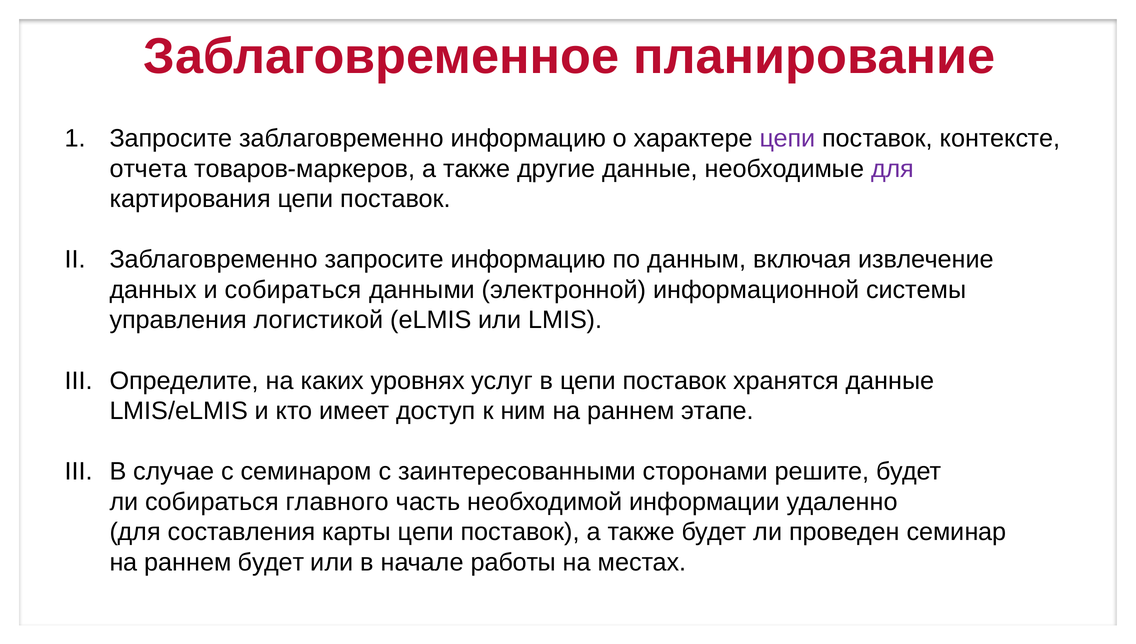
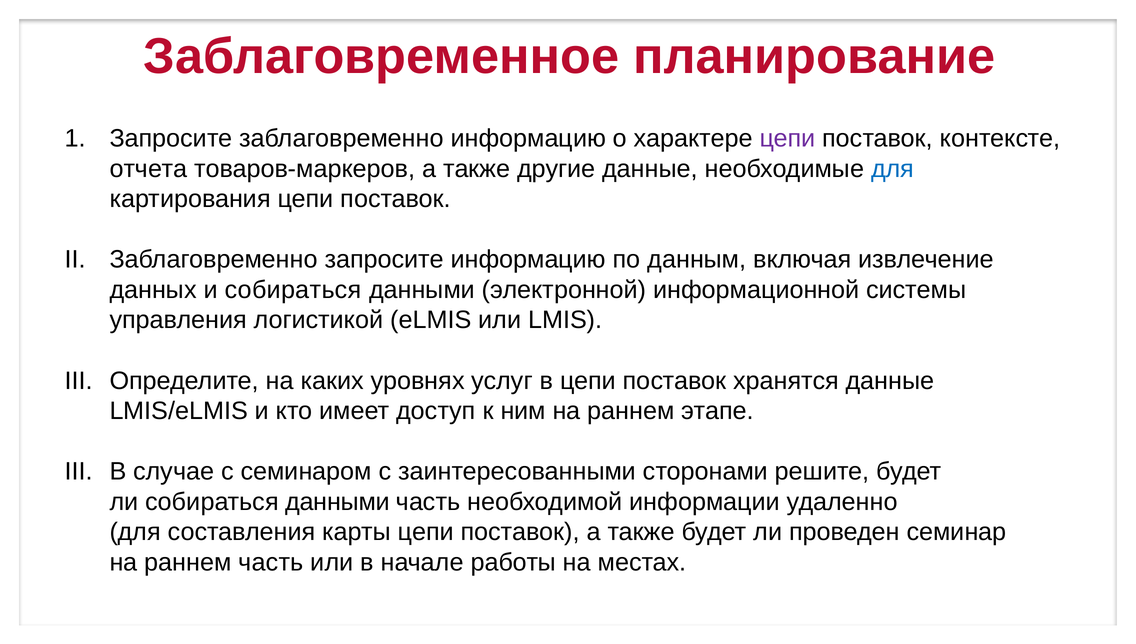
для colour: purple -> blue (893, 169)
ли собираться главного: главного -> данными (337, 502)
раннем будет: будет -> часть (271, 562)
